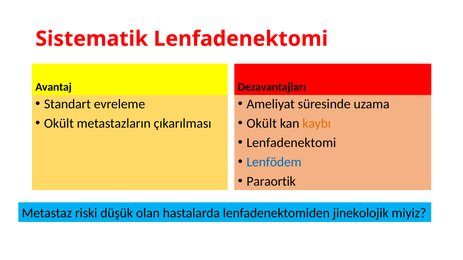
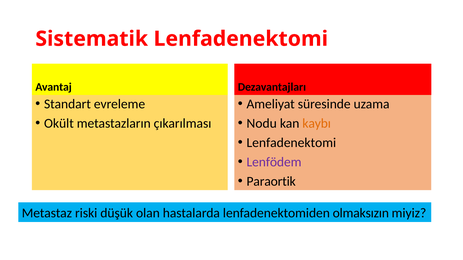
Okült: Okült -> Nodu (262, 123)
Lenfödem colour: blue -> purple (274, 162)
jinekolojik: jinekolojik -> olmaksızın (361, 213)
